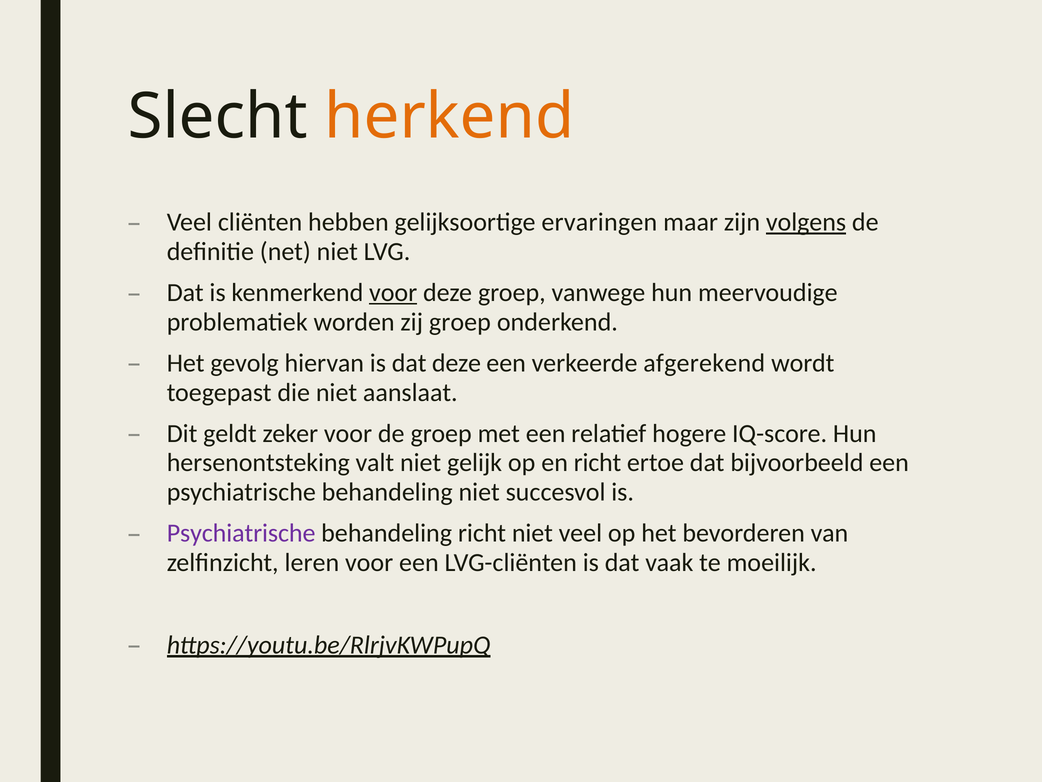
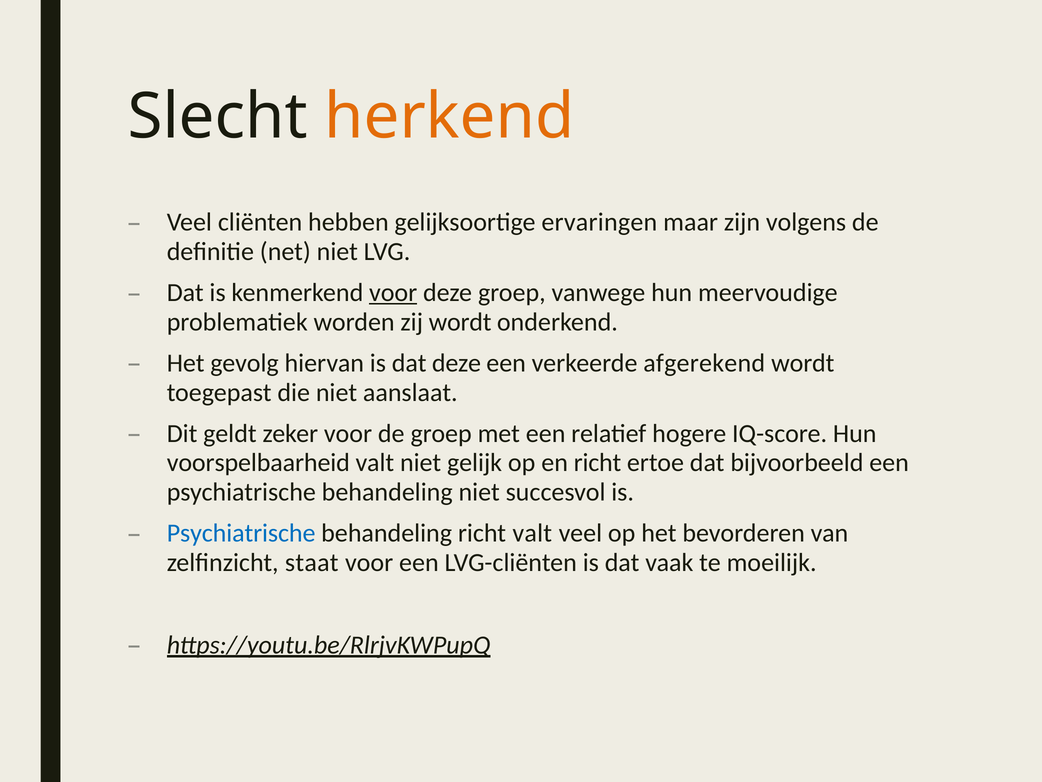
volgens underline: present -> none (806, 222)
zij groep: groep -> wordt (460, 322)
hersenontsteking: hersenontsteking -> voorspelbaarheid (258, 463)
Psychiatrische colour: purple -> blue (241, 533)
richt niet: niet -> valt (532, 533)
leren: leren -> staat (312, 562)
